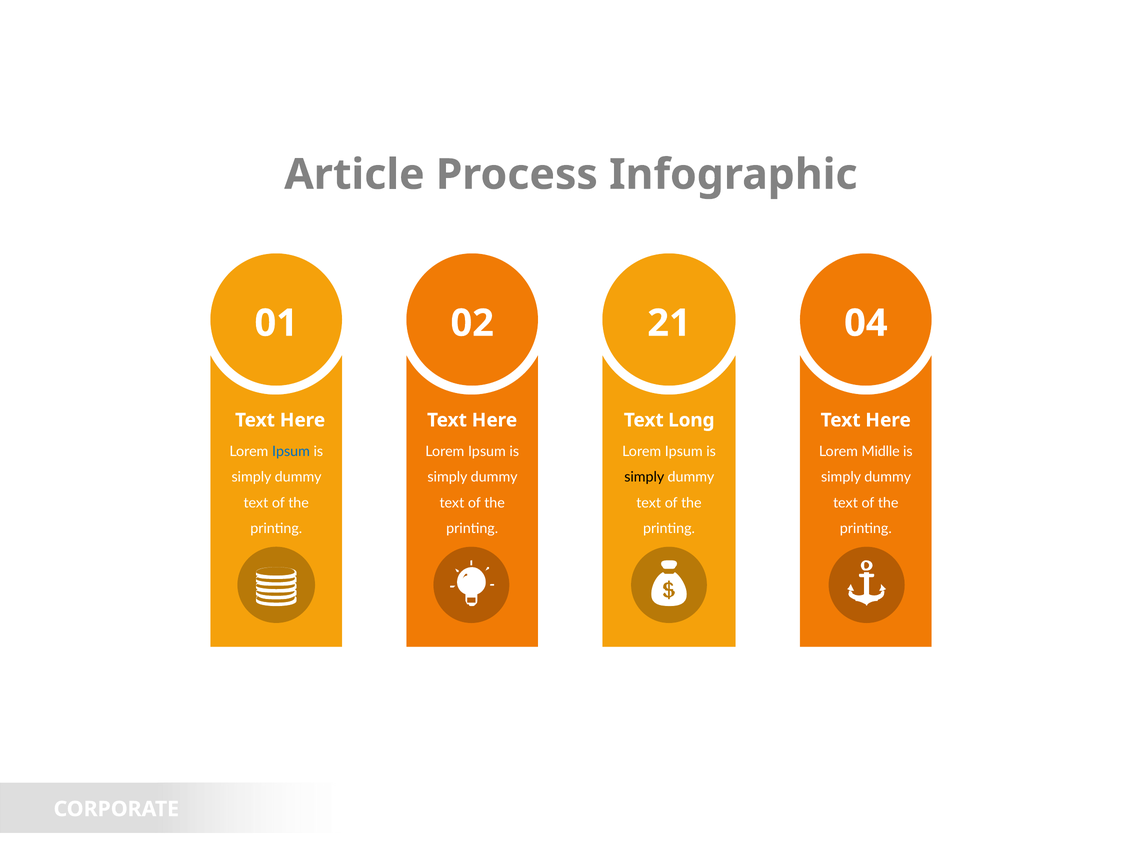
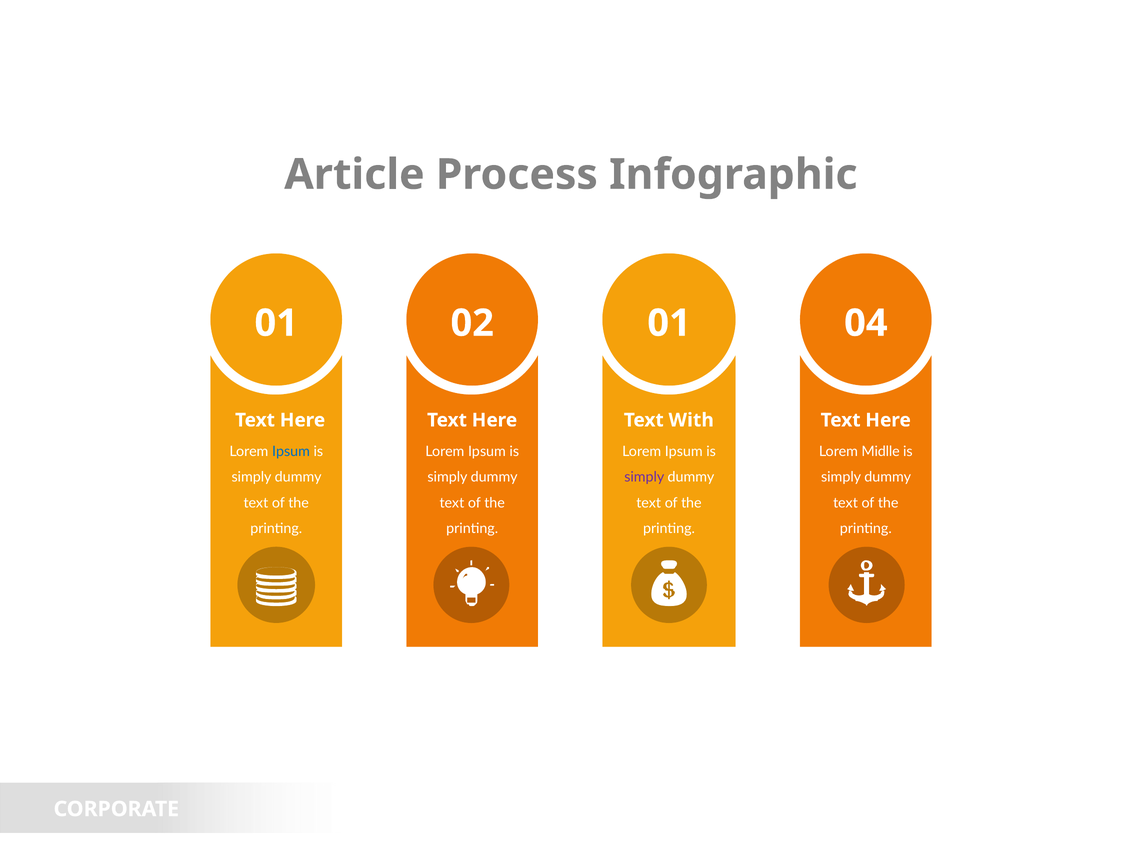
02 21: 21 -> 01 (669, 323)
Long: Long -> With (691, 420)
simply colour: black -> purple (644, 477)
